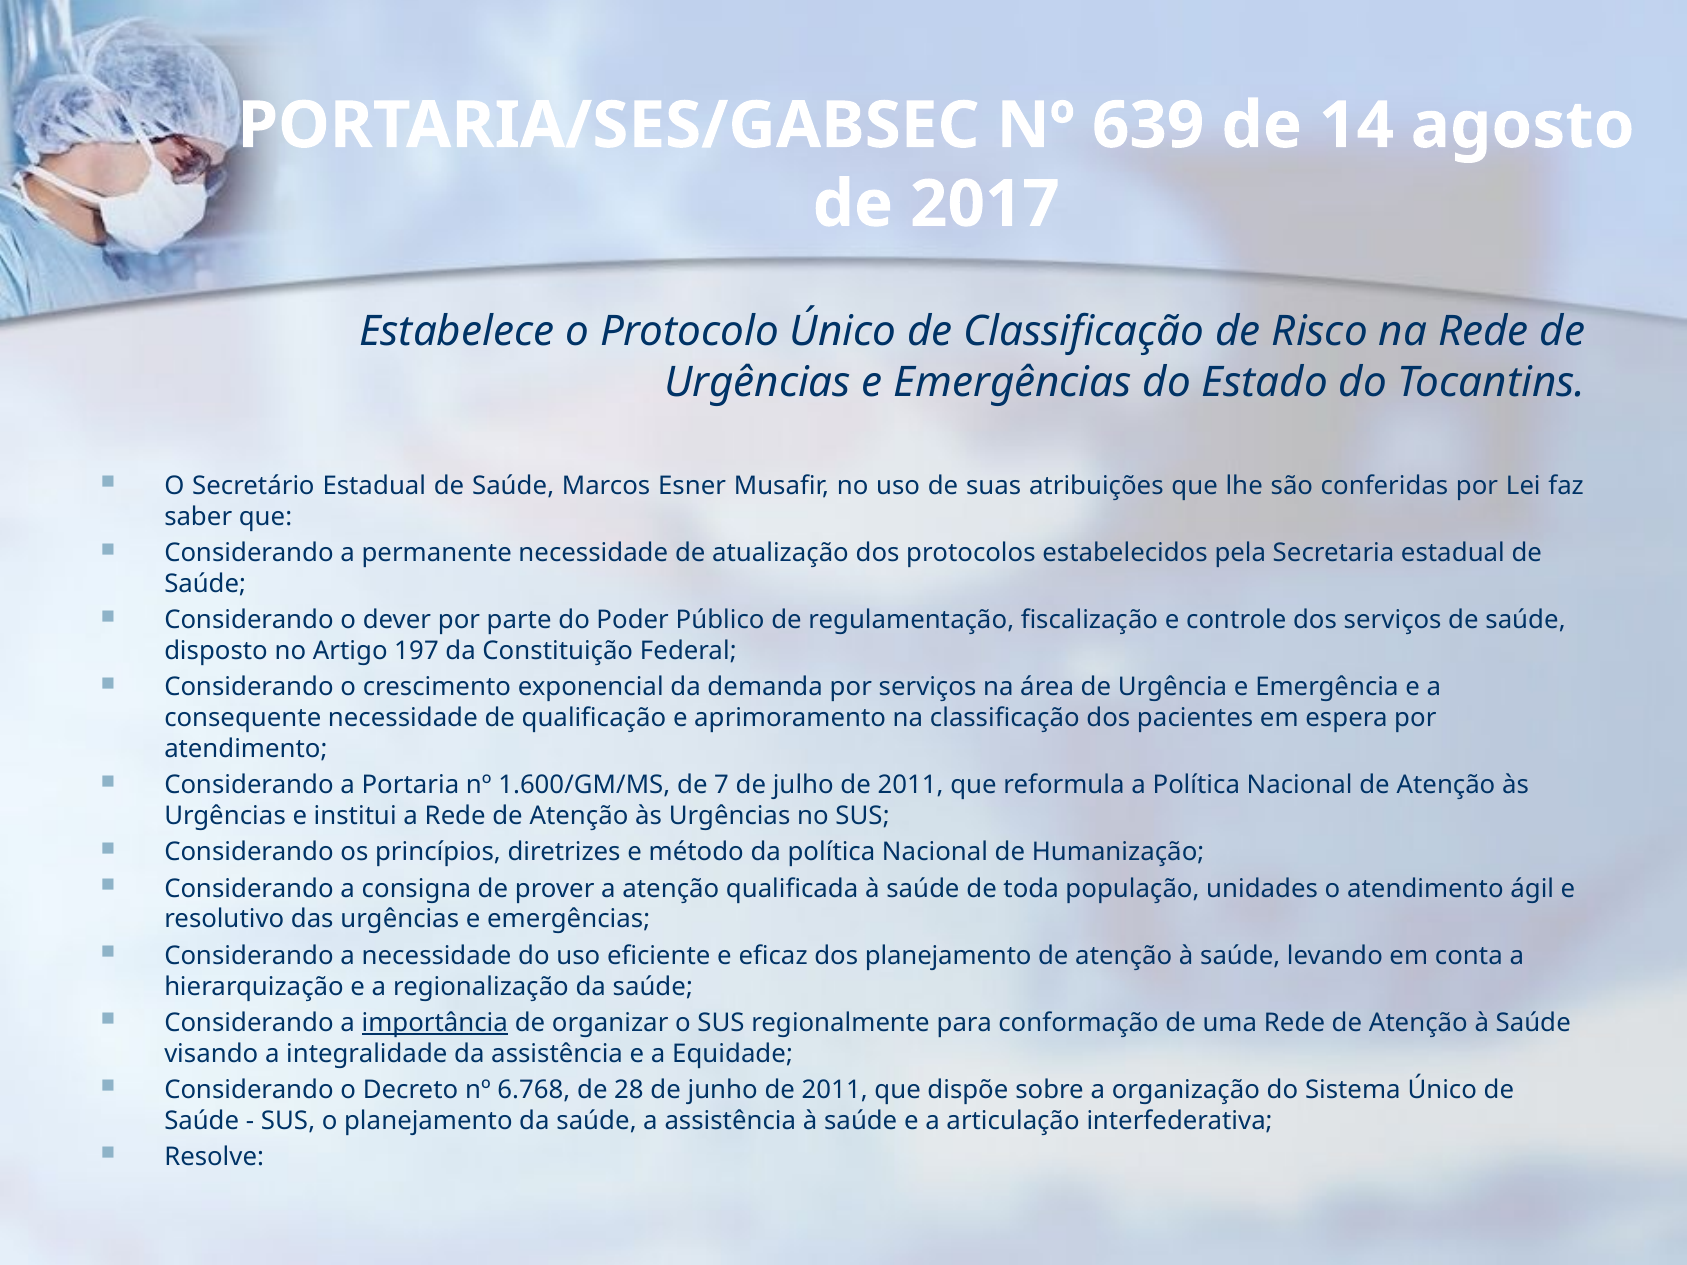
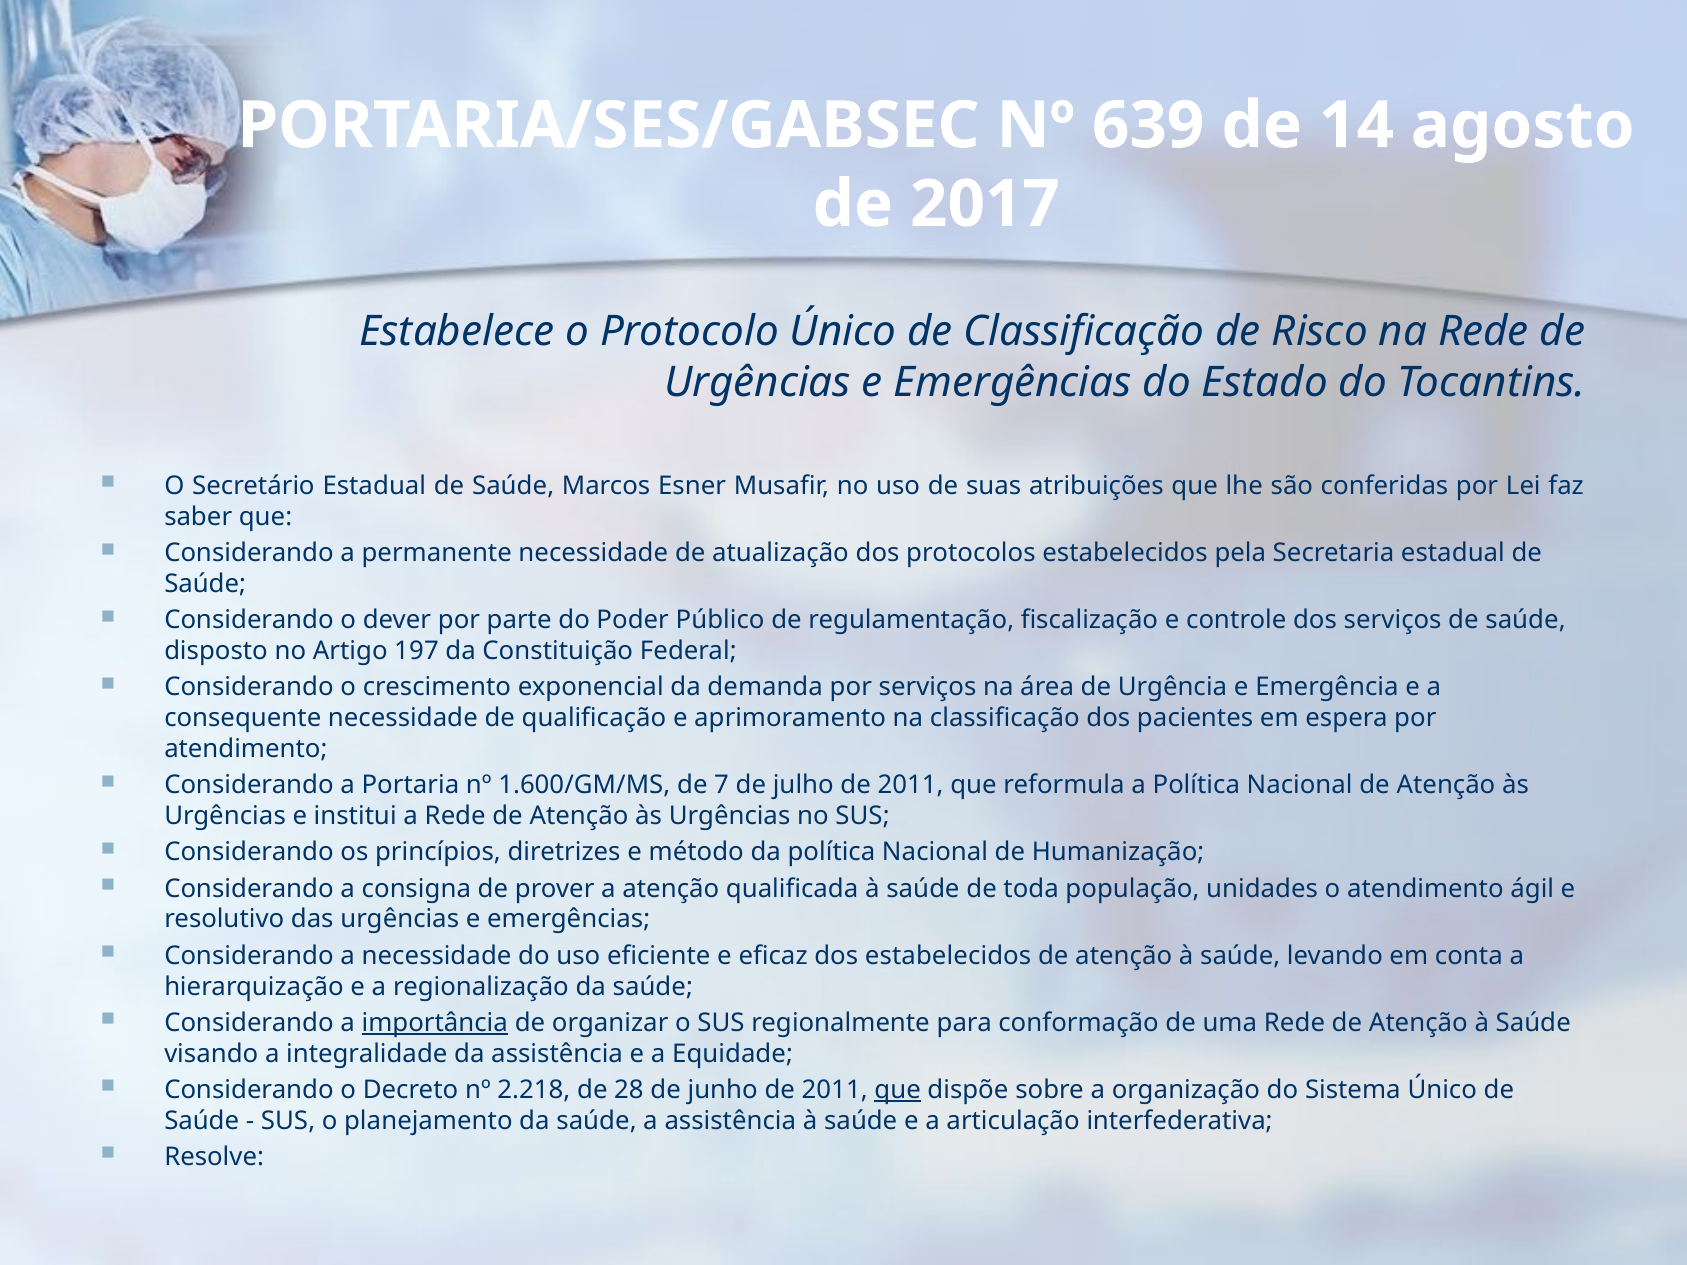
dos planejamento: planejamento -> estabelecidos (948, 956)
6.768: 6.768 -> 2.218 (534, 1090)
que underline: none -> present (898, 1090)
